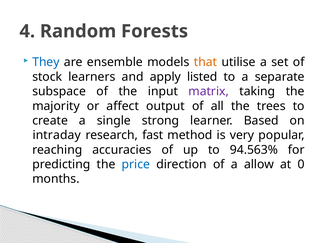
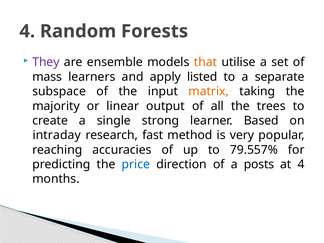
They colour: blue -> purple (46, 62)
stock: stock -> mass (47, 77)
matrix colour: purple -> orange (209, 91)
affect: affect -> linear (123, 106)
94.563%: 94.563% -> 79.557% (254, 150)
allow: allow -> posts (259, 164)
at 0: 0 -> 4 (301, 164)
